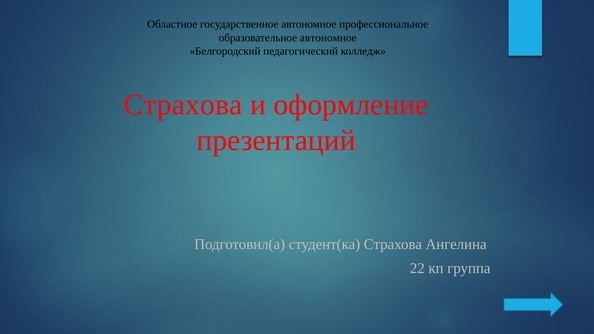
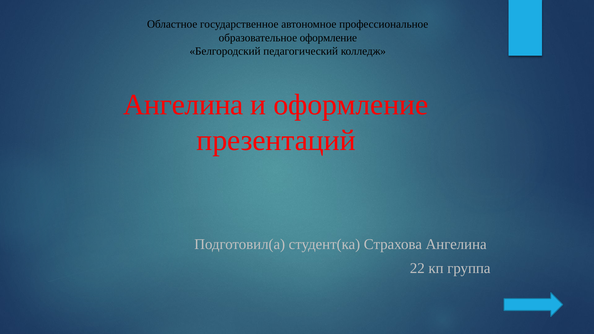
образовательное автономное: автономное -> оформление (328, 38)
Страхова: Страхова -> Ангелина (183, 105)
